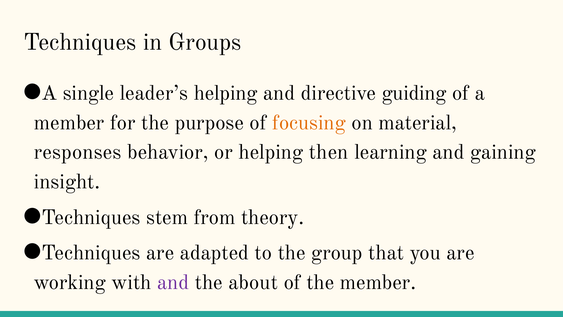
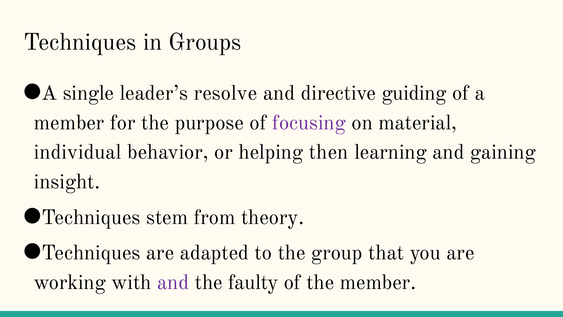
leader’s helping: helping -> resolve (226, 93)
focusing colour: orange -> purple (309, 122)
responses: responses -> individual (78, 152)
about: about -> faulty (253, 282)
